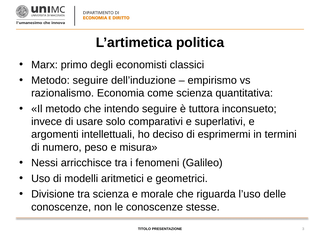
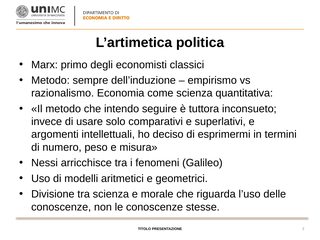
Metodo seguire: seguire -> sempre (90, 80)
